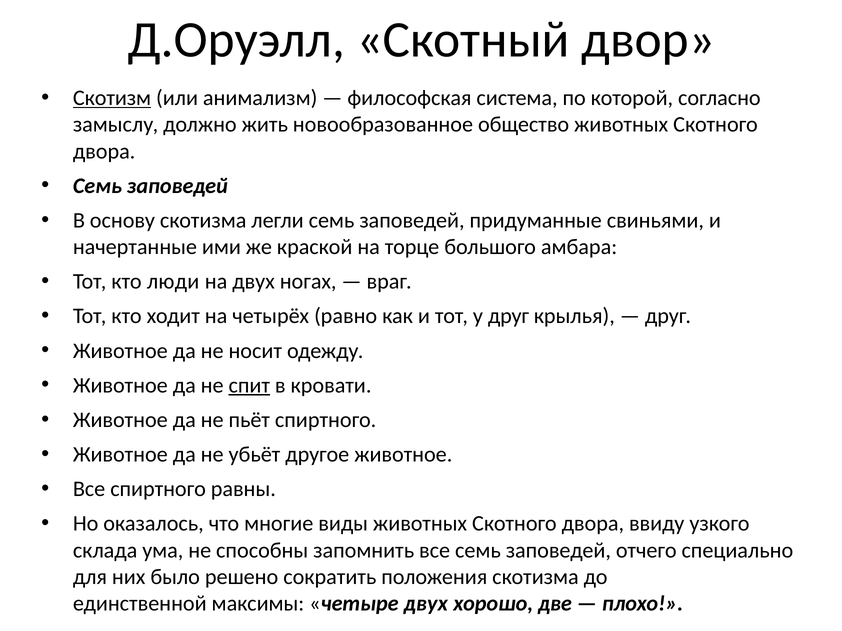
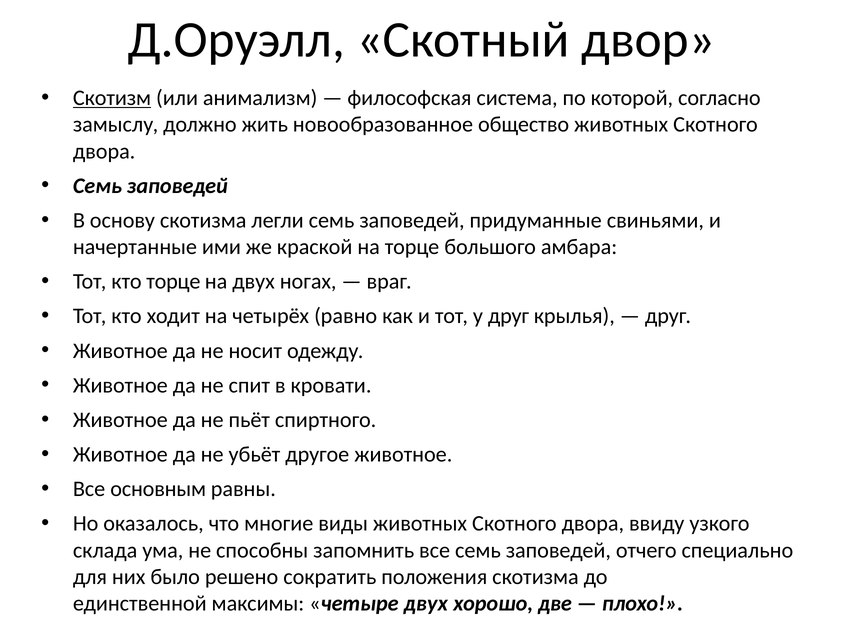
кто люди: люди -> торце (173, 282)
спит underline: present -> none (249, 386)
Все спиртного: спиртного -> основным (158, 489)
